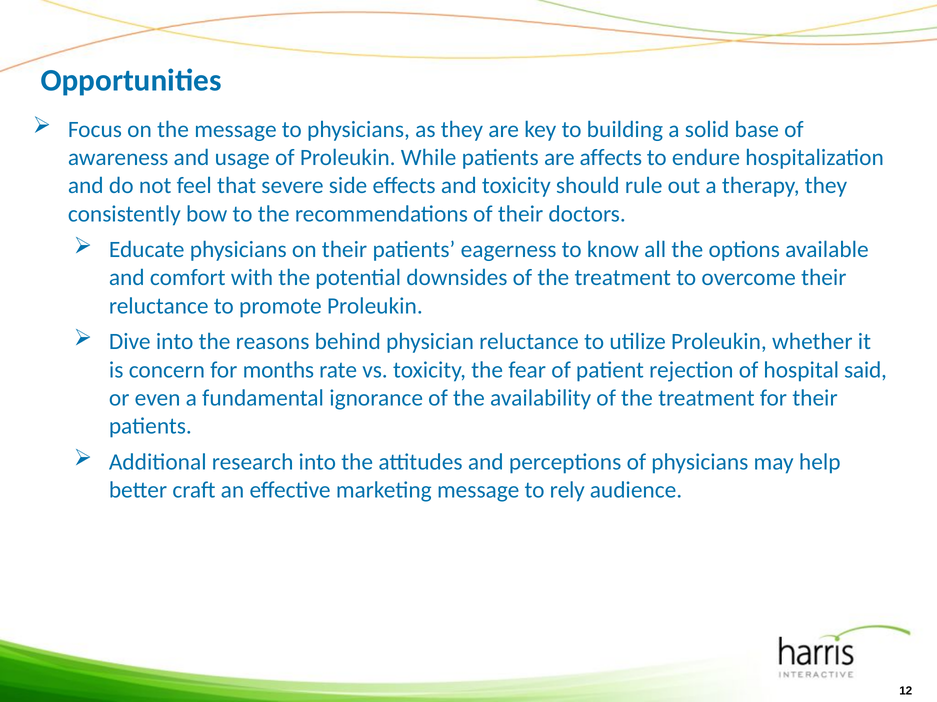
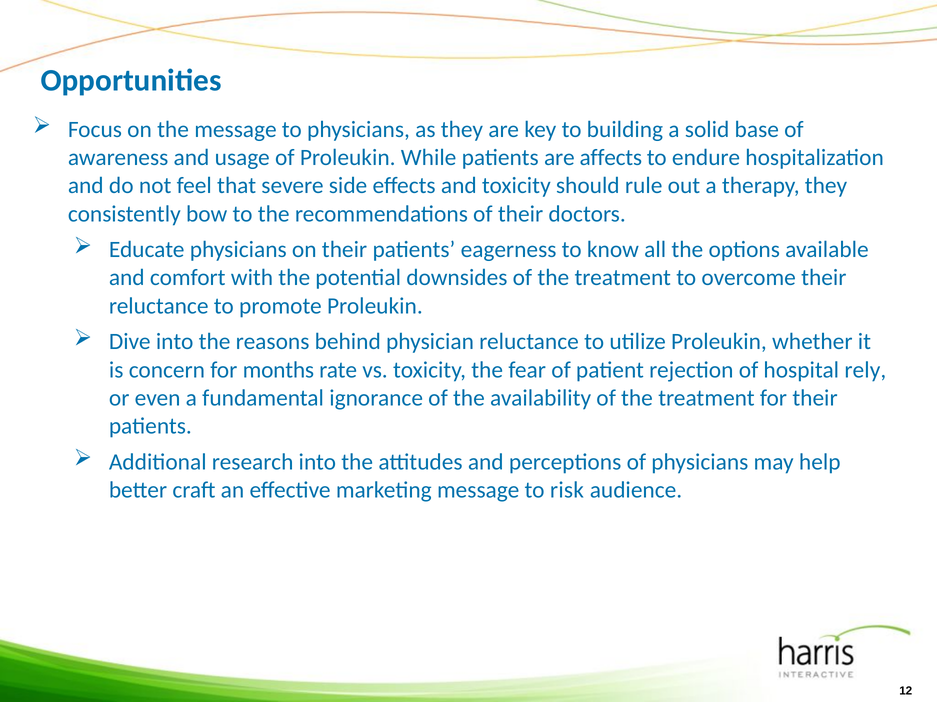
said: said -> rely (865, 370)
rely: rely -> risk (567, 490)
